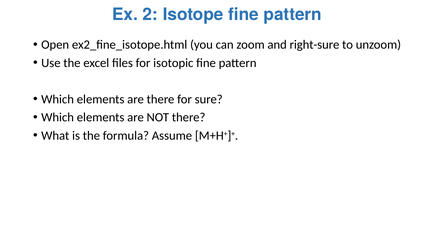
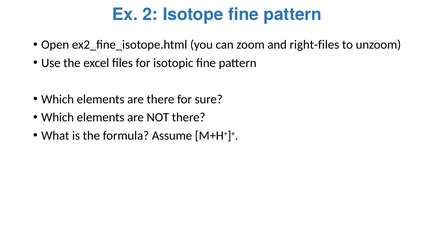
right-sure: right-sure -> right-files (314, 45)
